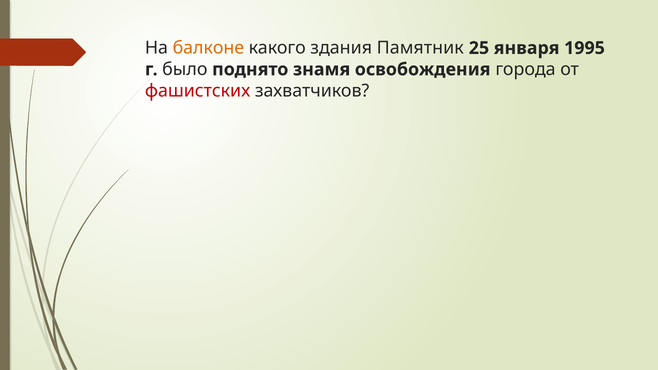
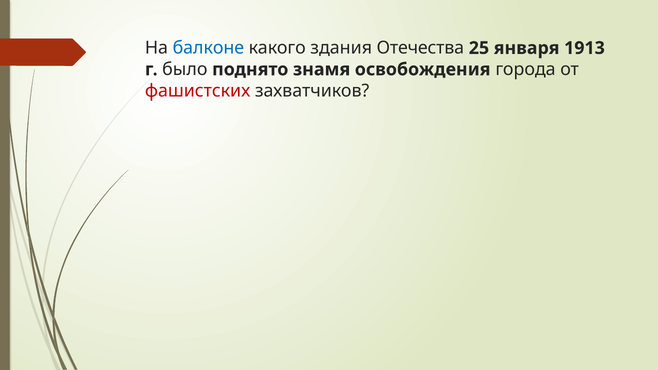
балконе colour: orange -> blue (208, 48)
Памятник: Памятник -> Отечества (420, 48)
1995: 1995 -> 1913 (584, 48)
